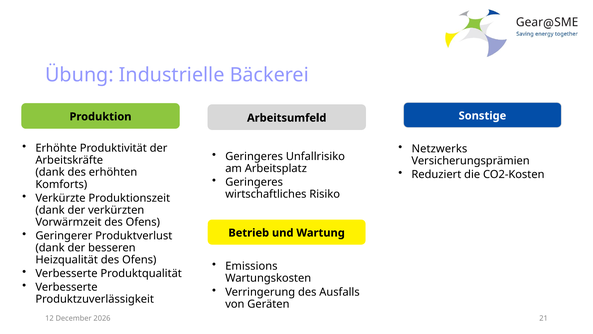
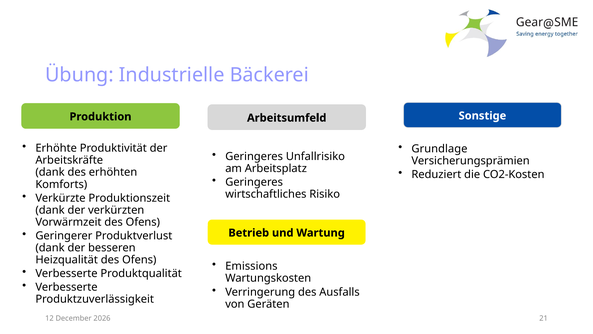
Netzwerks: Netzwerks -> Grundlage (439, 149)
